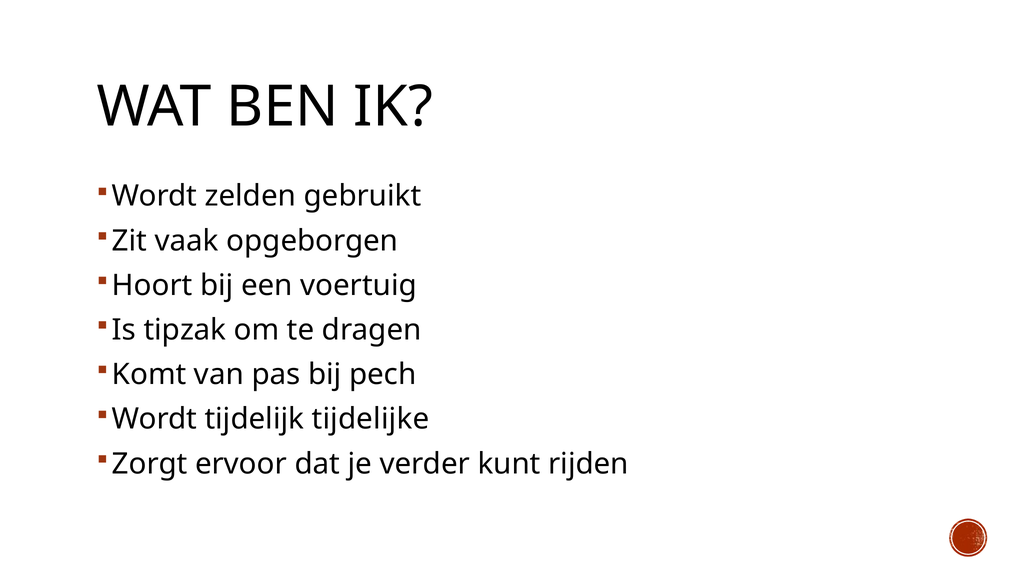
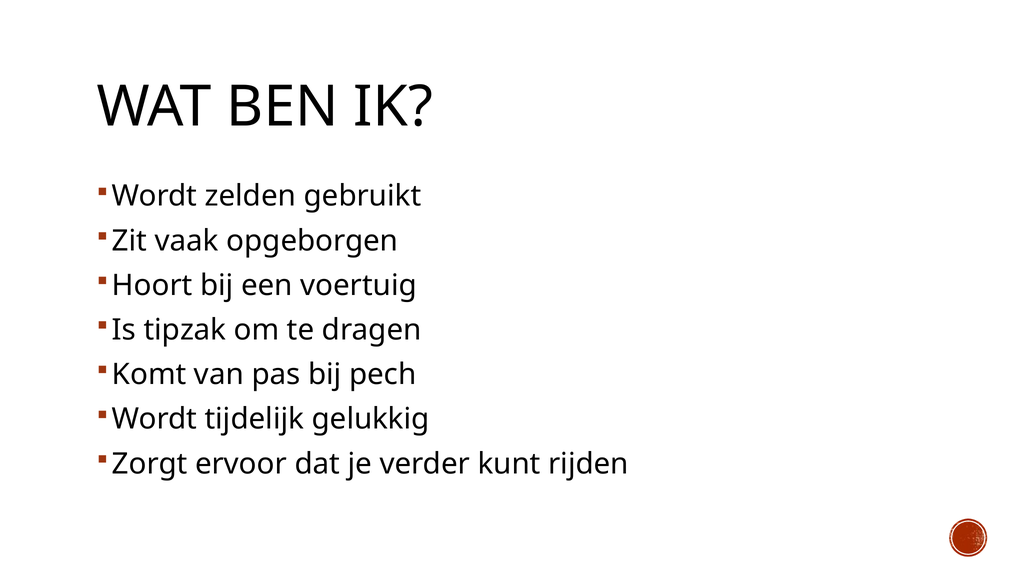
tijdelijke: tijdelijke -> gelukkig (371, 419)
